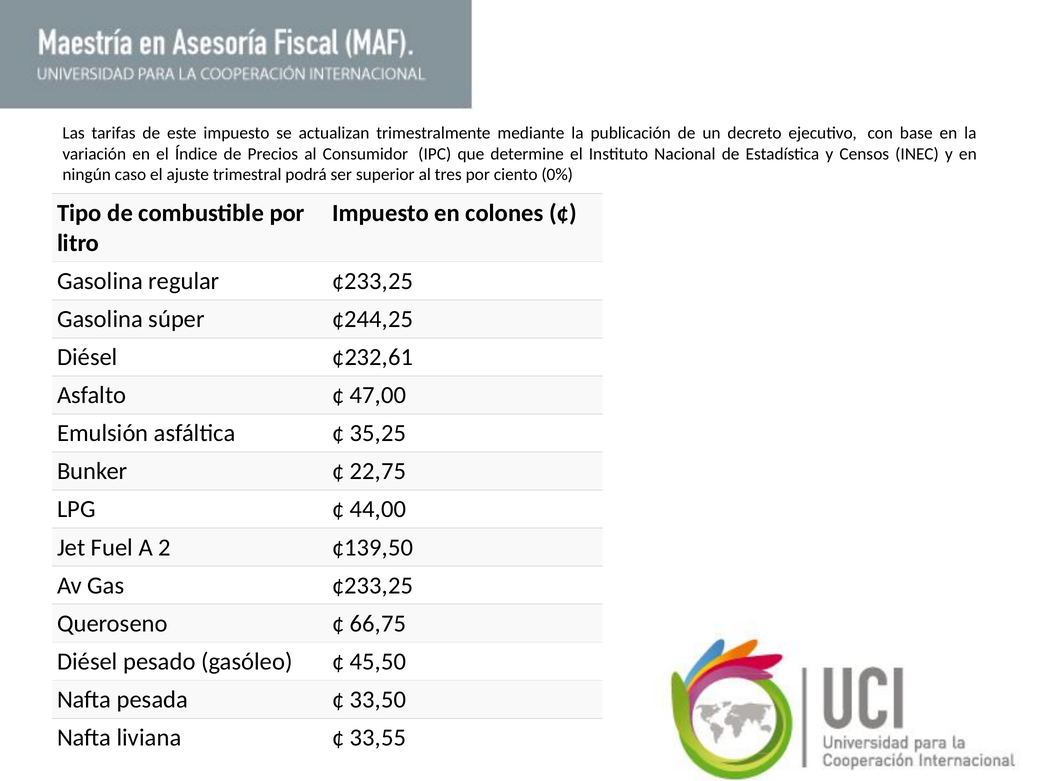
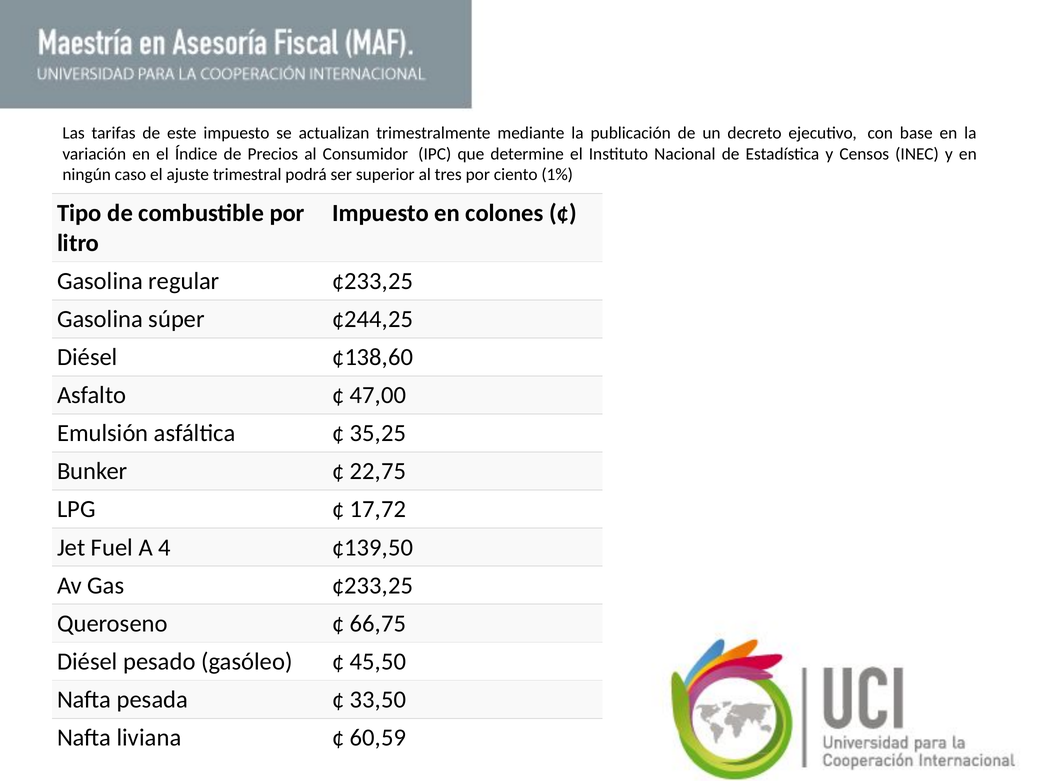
0%: 0% -> 1% (557, 175)
¢232,61: ¢232,61 -> ¢138,60 (373, 357)
44,00: 44,00 -> 17,72 (378, 509)
2: 2 -> 4 (165, 547)
33,55: 33,55 -> 60,59 (378, 737)
